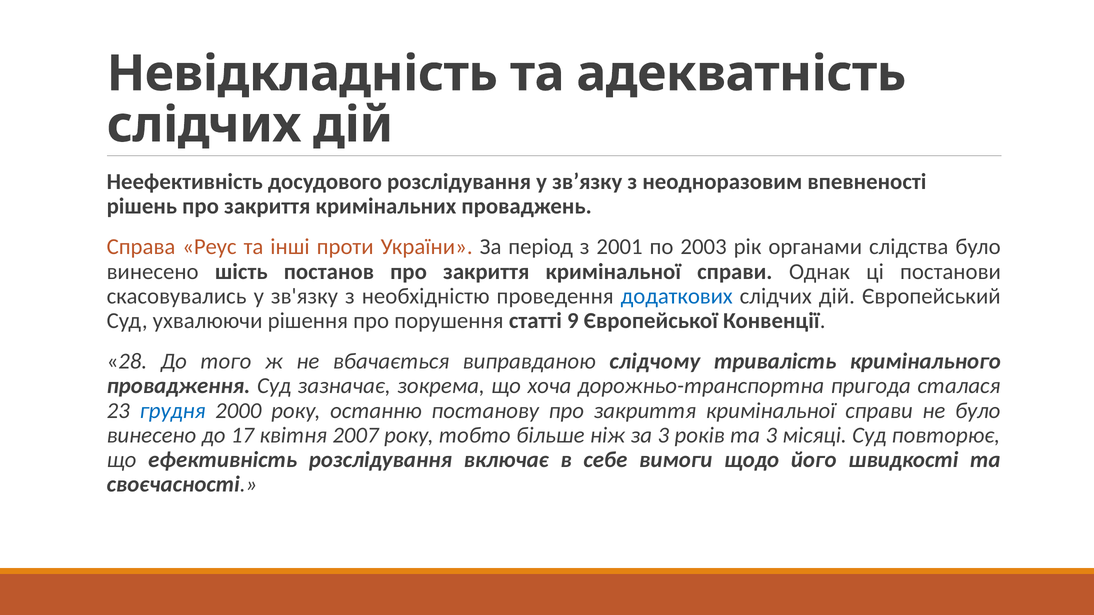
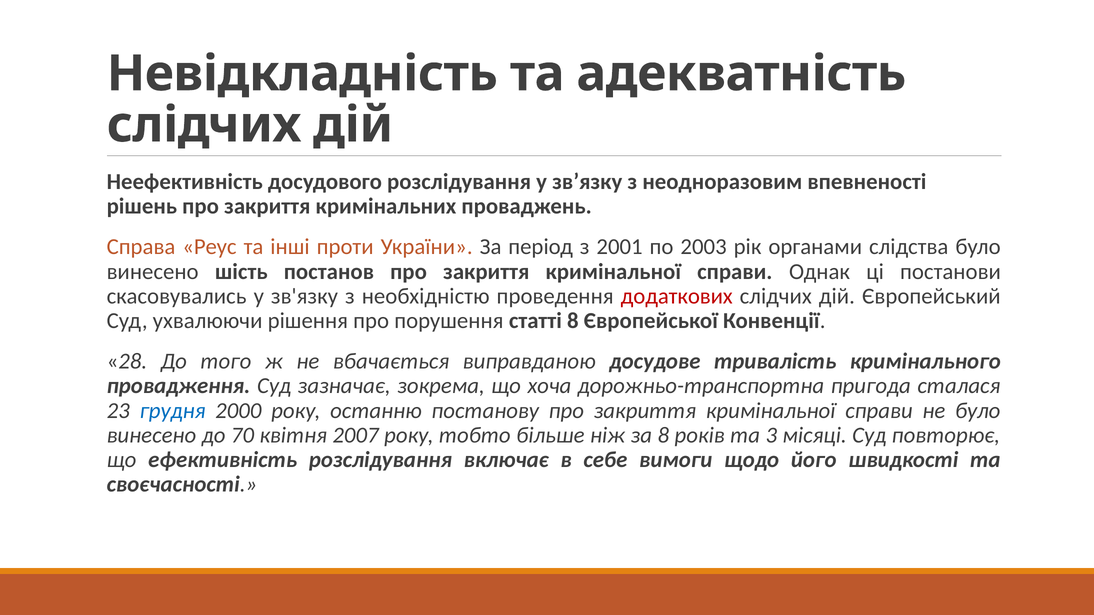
додаткових colour: blue -> red (677, 296)
статті 9: 9 -> 8 (573, 321)
слідчому: слідчому -> досудове (655, 362)
17: 17 -> 70 (243, 435)
за 3: 3 -> 8 (663, 435)
